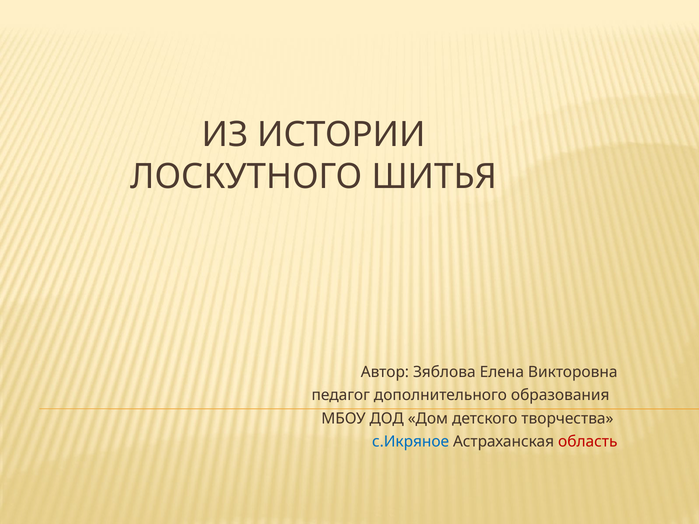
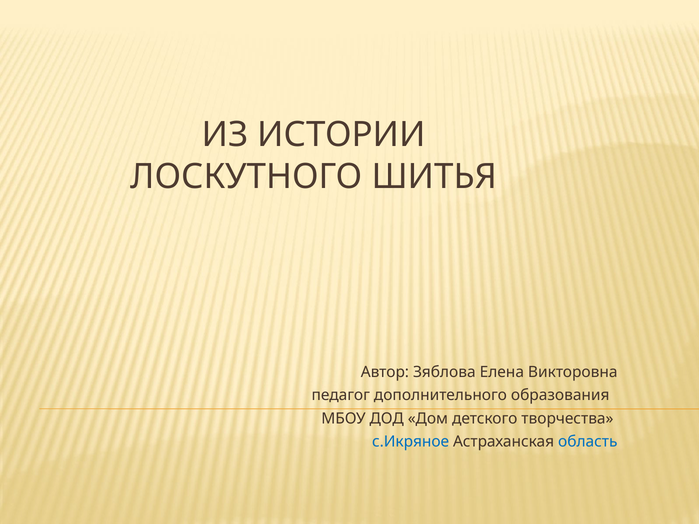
область colour: red -> blue (588, 442)
